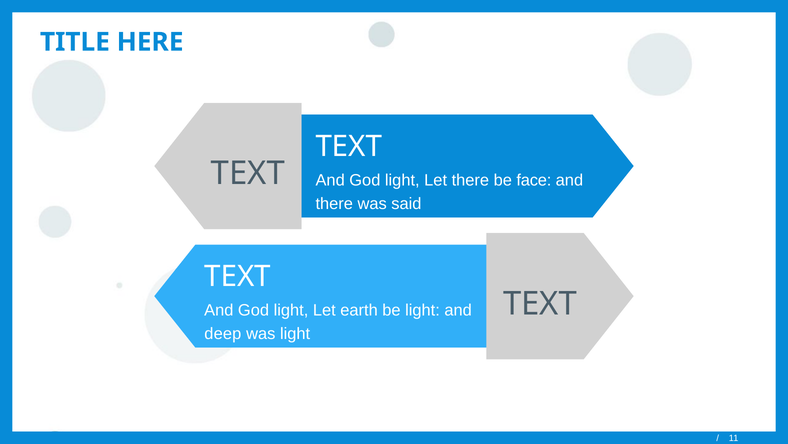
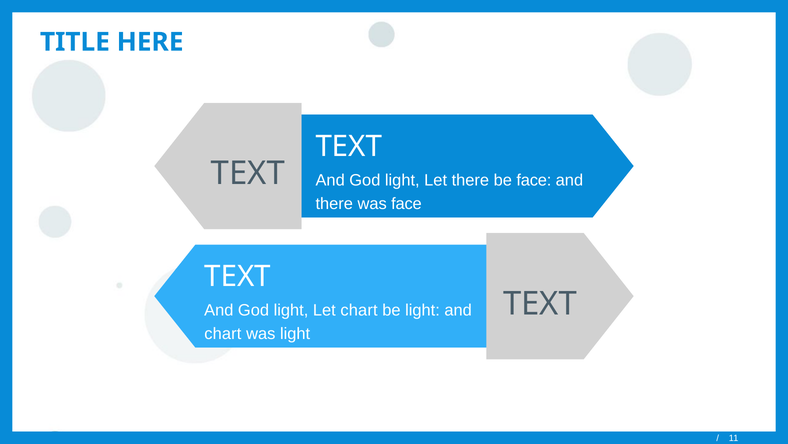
was said: said -> face (406, 204)
Let earth: earth -> chart (359, 310)
deep: deep -> chart (223, 333)
